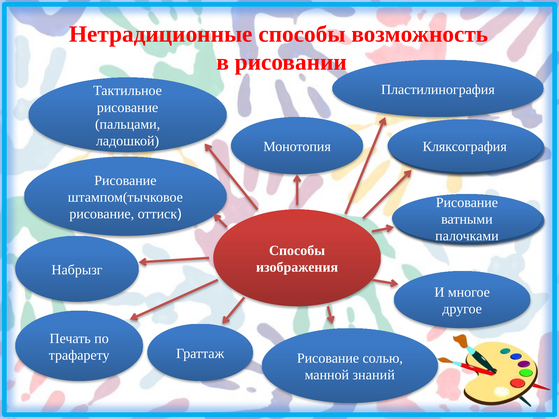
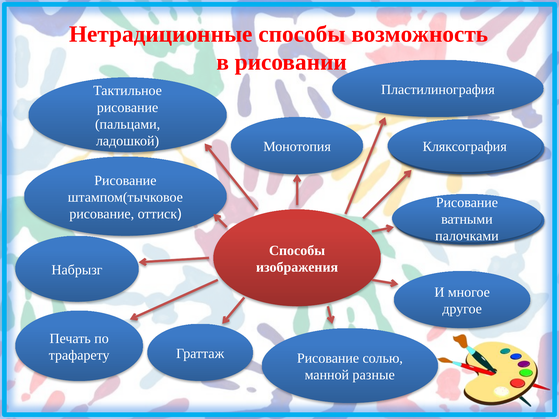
знаний: знаний -> разные (374, 375)
